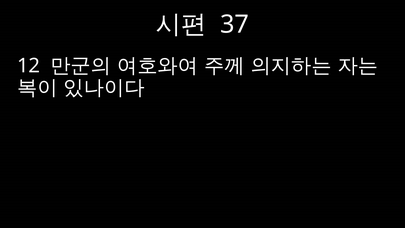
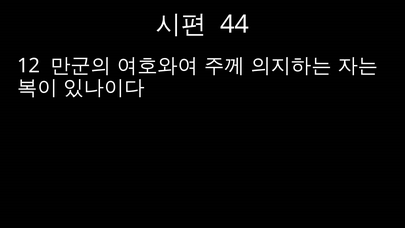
37: 37 -> 44 (235, 24)
